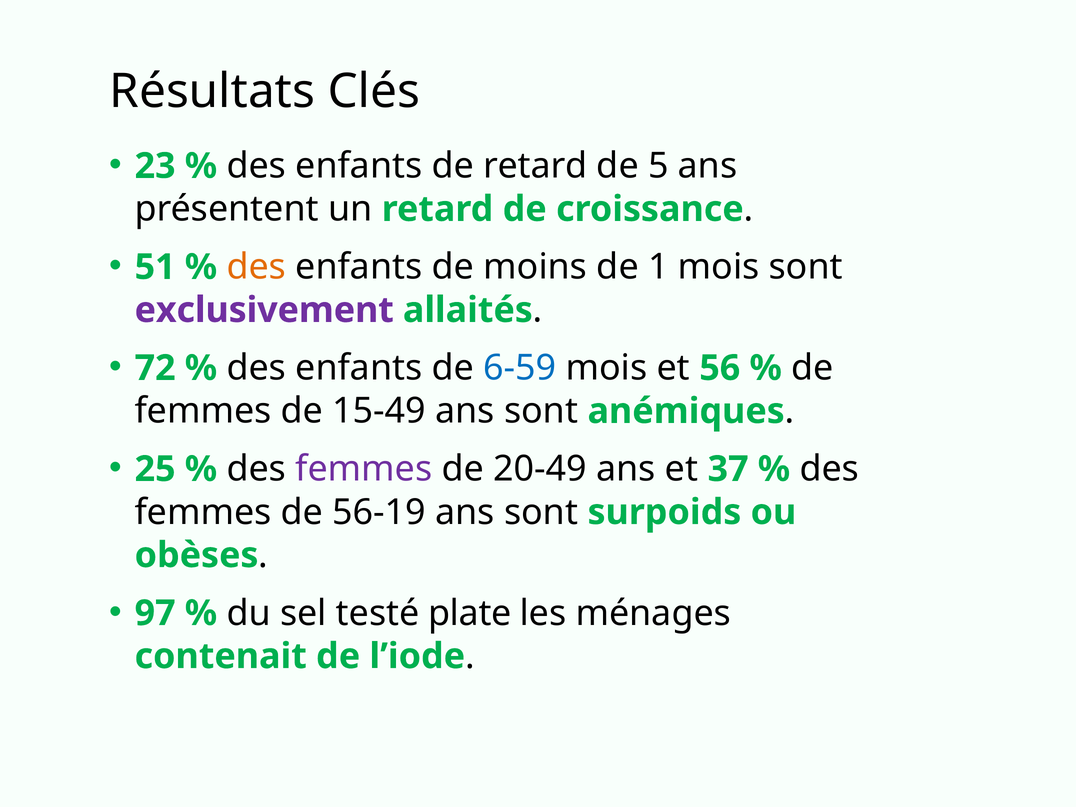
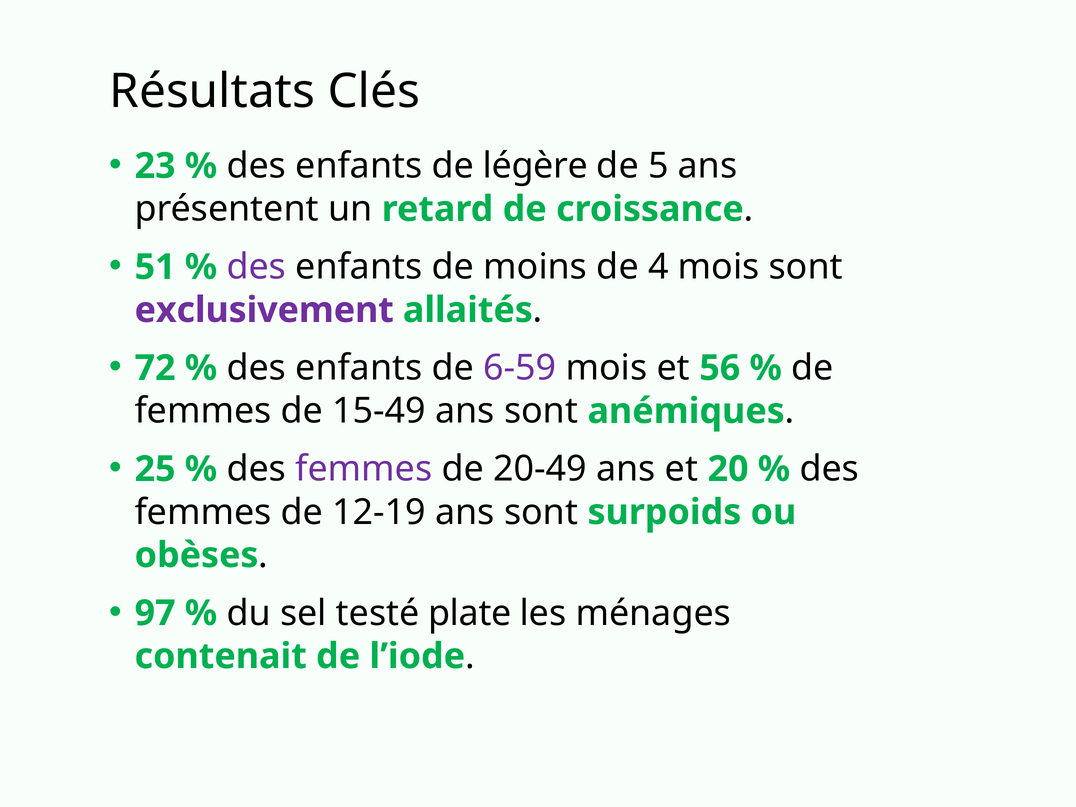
de retard: retard -> légère (535, 166)
des colour: orange -> purple (256, 267)
1: 1 -> 4 (658, 267)
6-59 colour: blue -> purple (520, 368)
37: 37 -> 20 (728, 469)
56-19: 56-19 -> 12-19 (379, 512)
